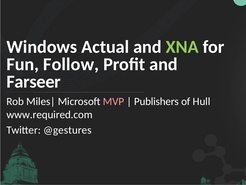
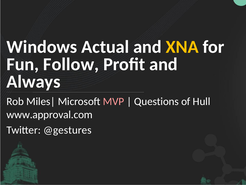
XNA colour: light green -> yellow (182, 47)
Farseer: Farseer -> Always (33, 81)
Publishers: Publishers -> Questions (156, 101)
www.required.com: www.required.com -> www.approval.com (50, 114)
